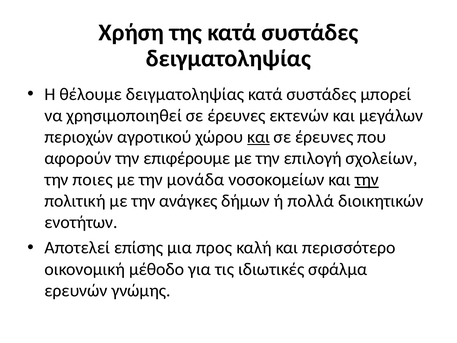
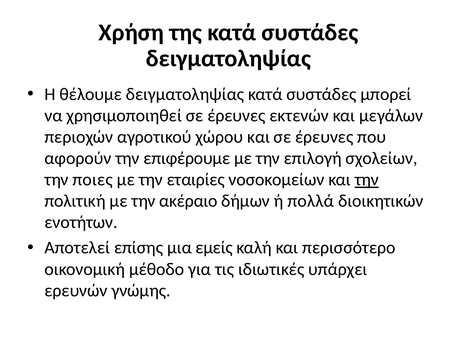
και underline: present -> none (259, 137)
μονάδα: μονάδα -> εταιρίες (196, 180)
ανάγκες: ανάγκες -> ακέραιο (188, 201)
προς: προς -> εμείς (214, 248)
σφάλμα: σφάλμα -> υπάρχει (338, 269)
